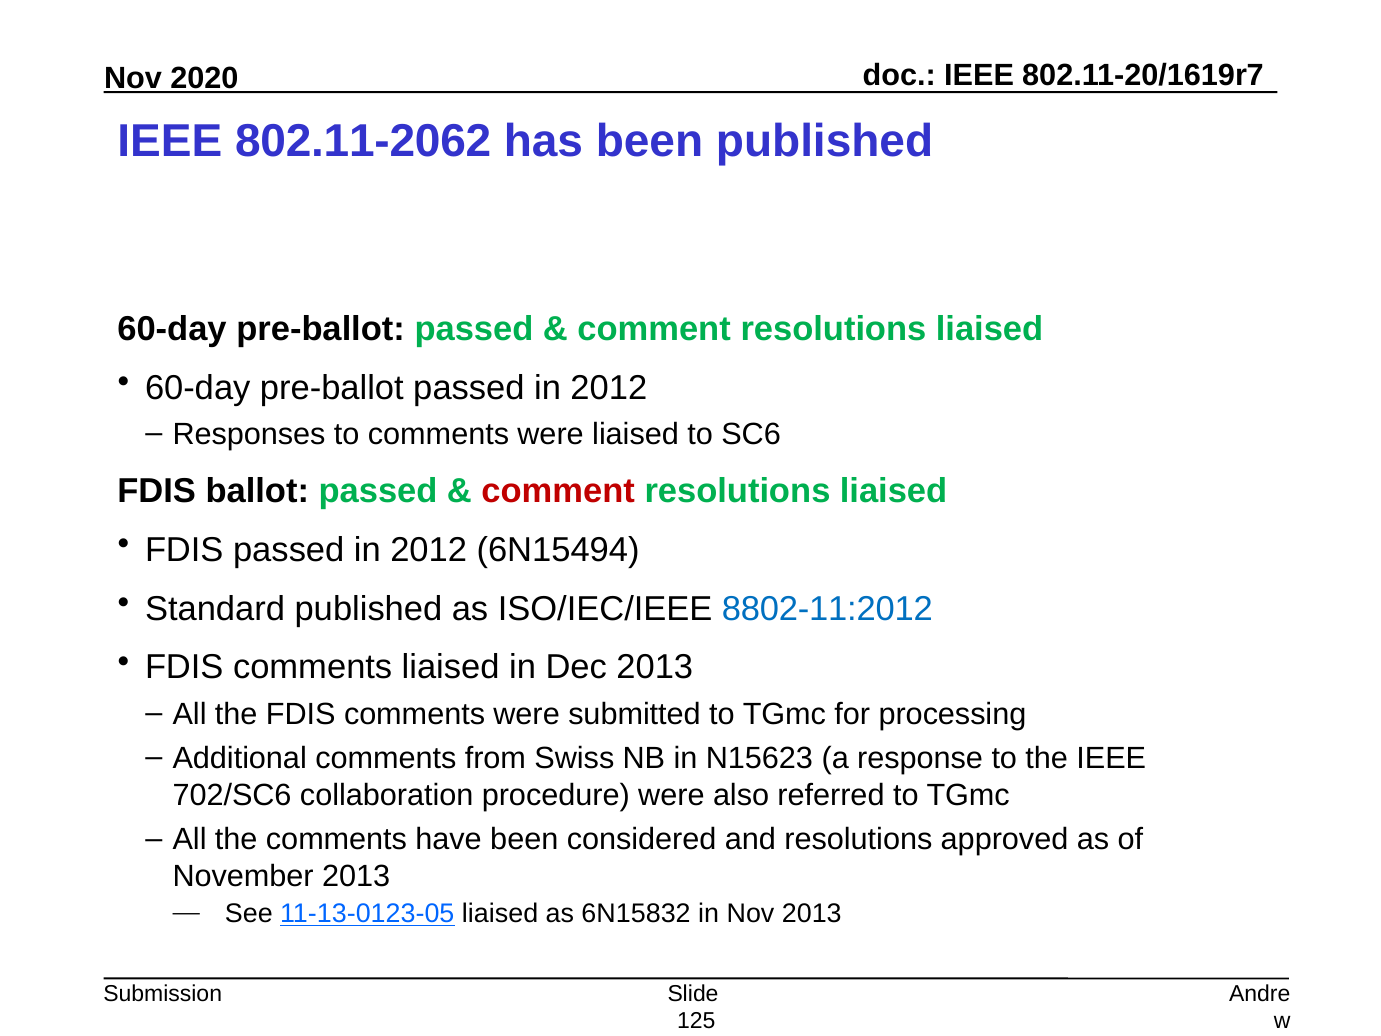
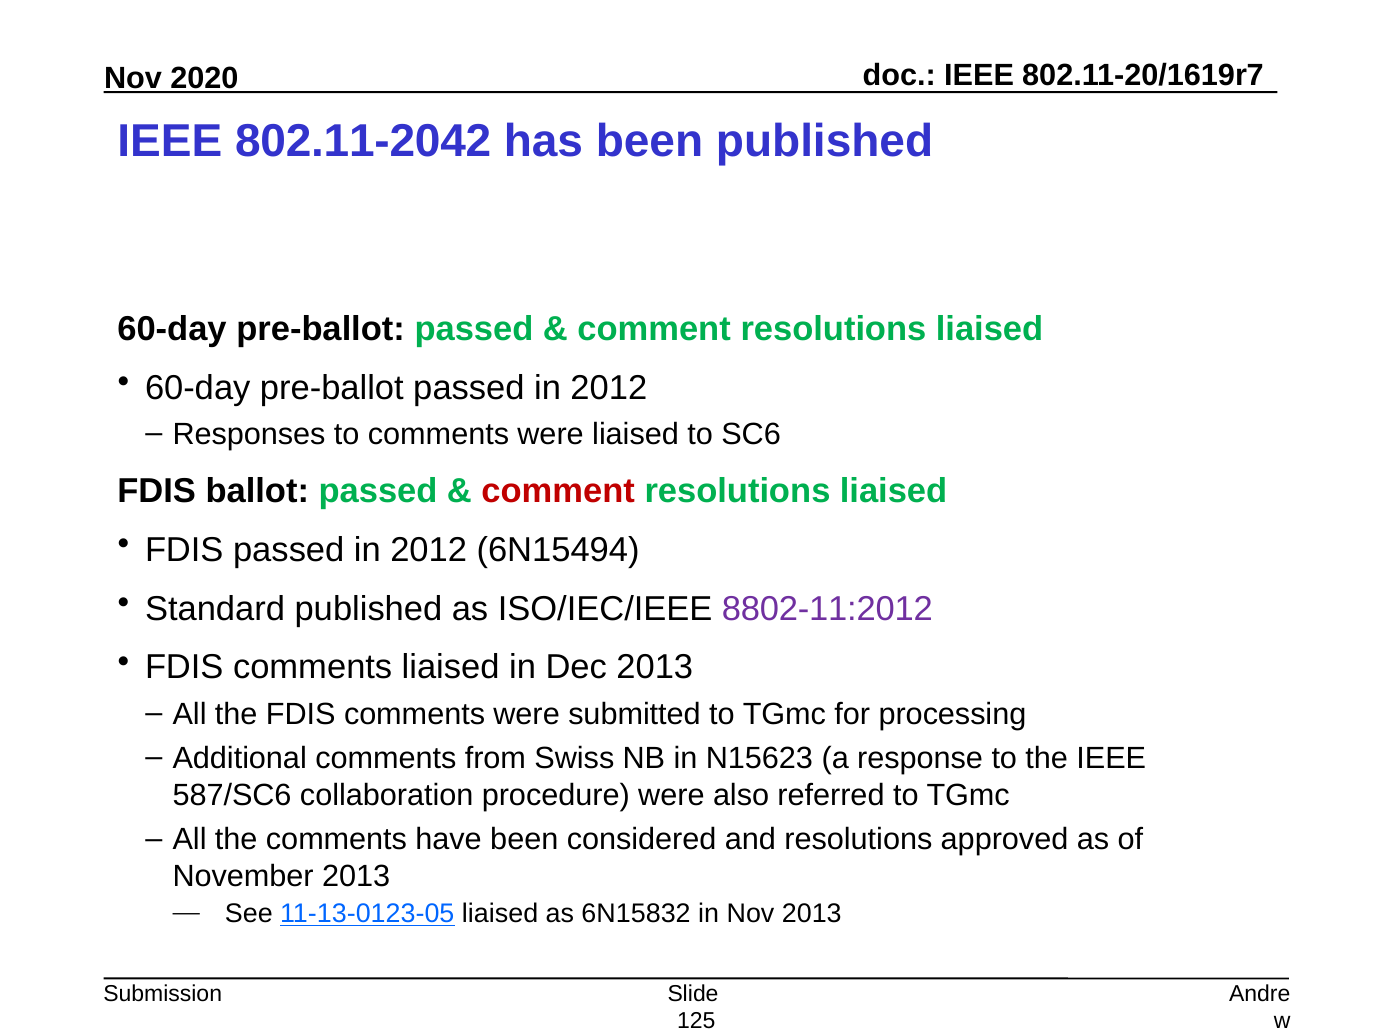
802.11-2062: 802.11-2062 -> 802.11-2042 (363, 141)
8802-11:2012 colour: blue -> purple (827, 609)
702/SC6: 702/SC6 -> 587/SC6 (232, 795)
